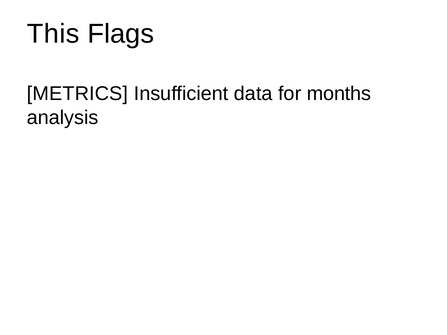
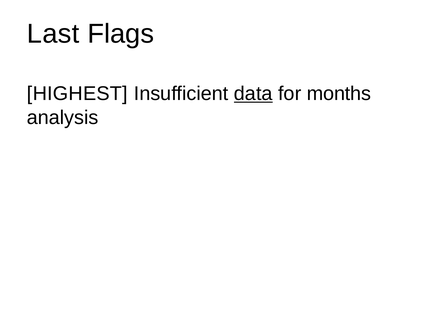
This: This -> Last (53, 34)
METRICS: METRICS -> HIGHEST (77, 94)
data underline: none -> present (253, 94)
